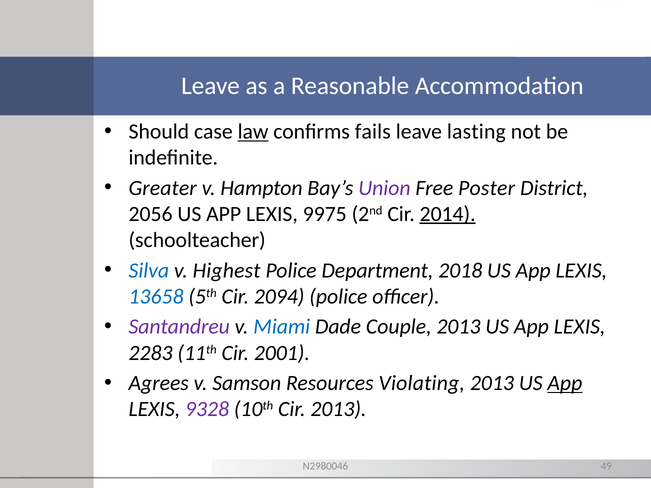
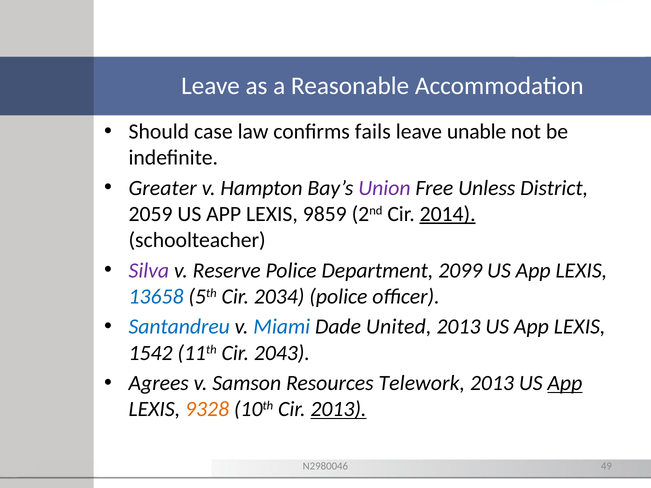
law underline: present -> none (253, 132)
lasting: lasting -> unable (477, 132)
Poster: Poster -> Unless (487, 188)
2056: 2056 -> 2059 (151, 214)
9975: 9975 -> 9859 (325, 214)
Silva colour: blue -> purple (149, 271)
Highest: Highest -> Reserve (227, 271)
2018: 2018 -> 2099 (460, 271)
2094: 2094 -> 2034 (279, 297)
Santandreu colour: purple -> blue (179, 327)
Couple: Couple -> United (399, 327)
2283: 2283 -> 1542 (151, 353)
2001: 2001 -> 2043 (282, 353)
Violating: Violating -> Telework (422, 383)
9328 colour: purple -> orange (207, 409)
2013 underline: none -> present (338, 409)
